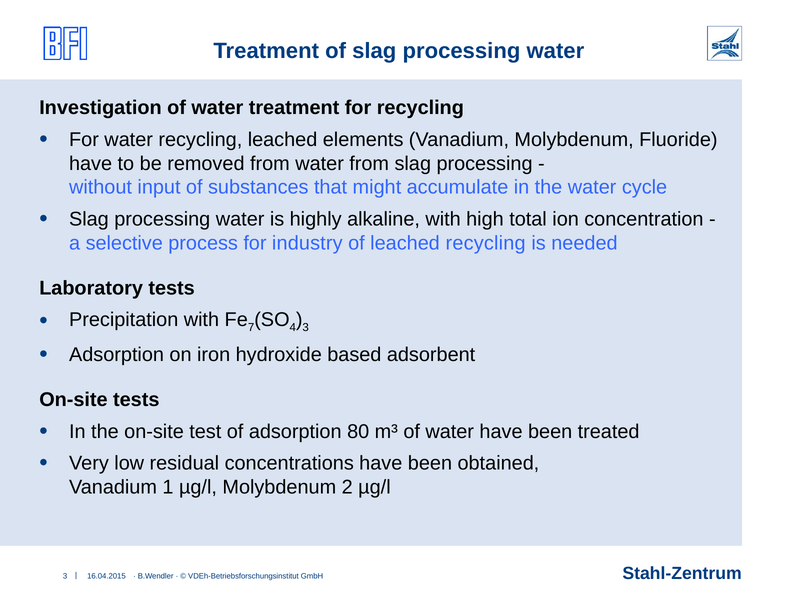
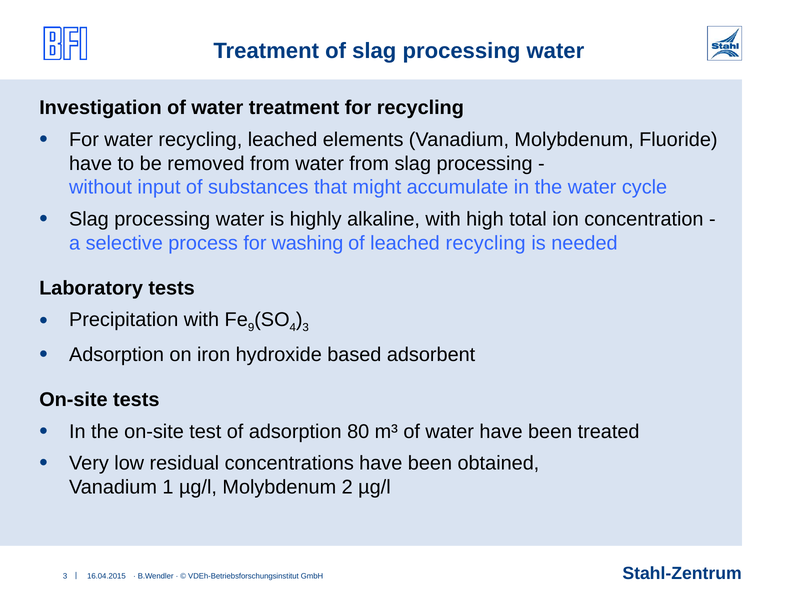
industry: industry -> washing (307, 243)
7: 7 -> 9 (251, 328)
